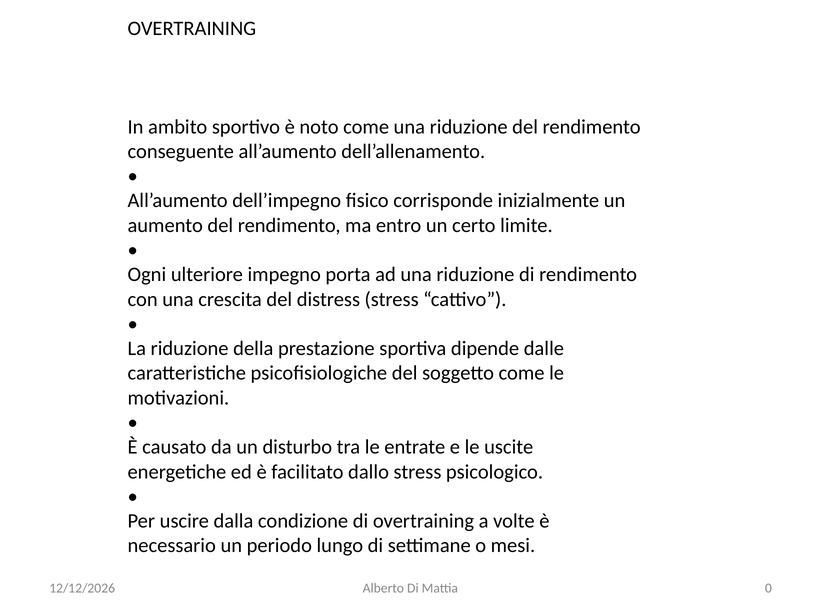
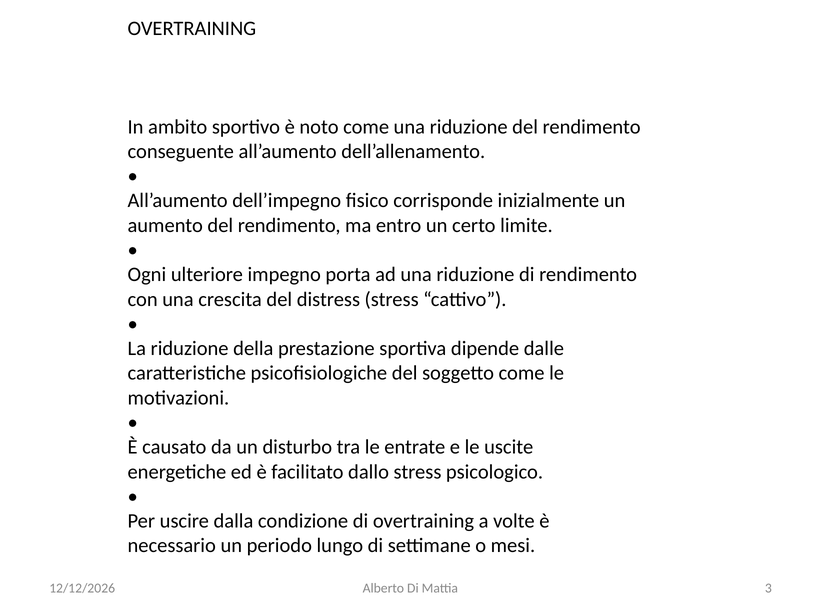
0: 0 -> 3 (768, 588)
